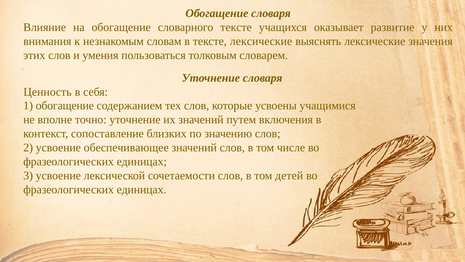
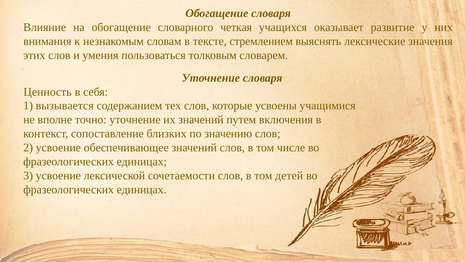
словарного тексте: тексте -> четкая (236, 27)
тексте лексические: лексические -> стремлением (261, 41)
1 обогащение: обогащение -> вызывается (65, 106)
